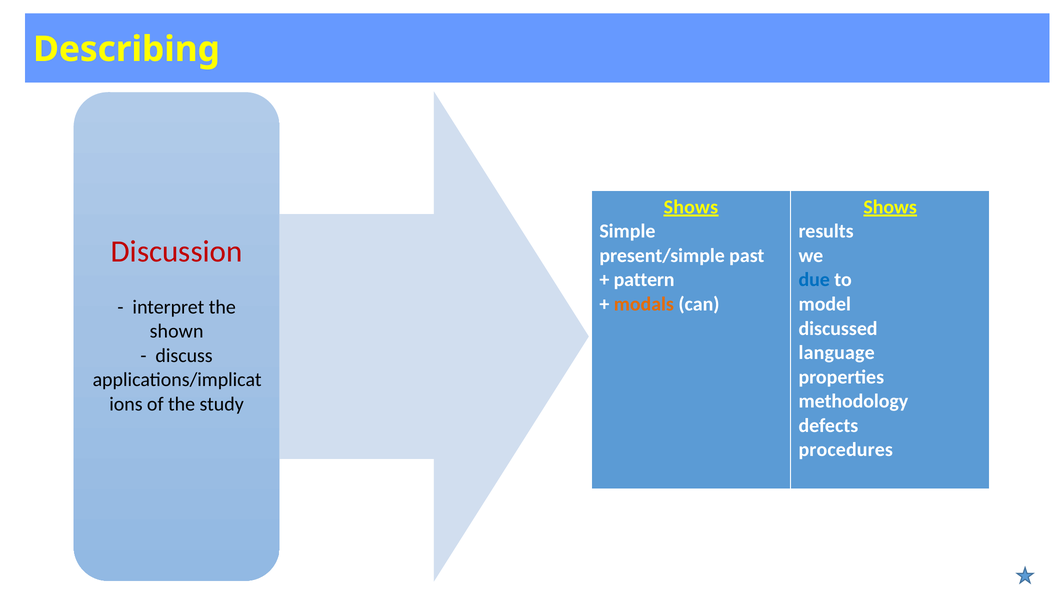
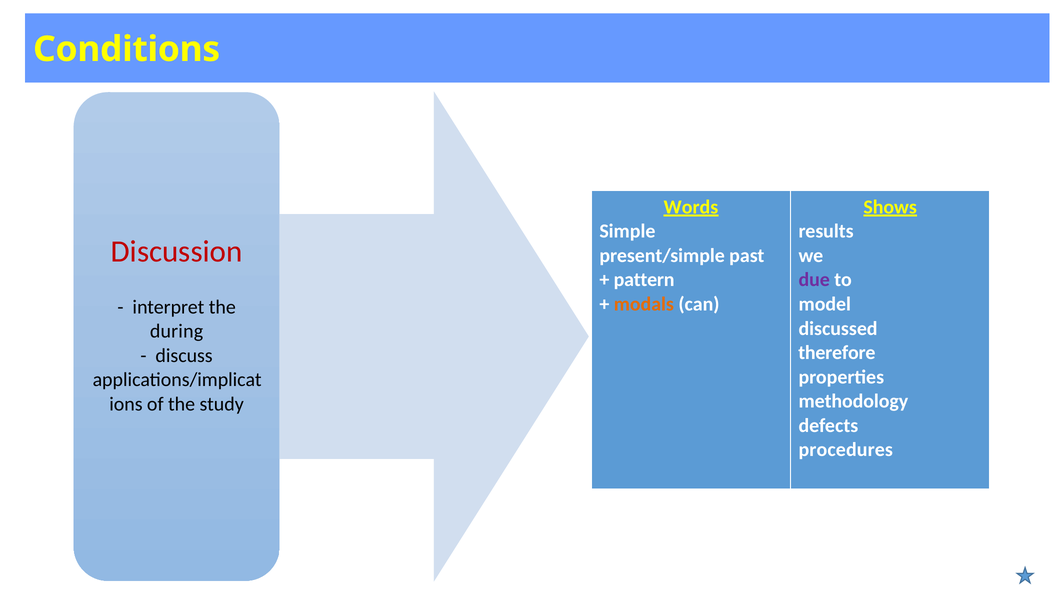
Describing: Describing -> Conditions (127, 49)
Shows: Shows -> Words (691, 207)
due colour: blue -> purple (814, 280)
shown: shown -> during (177, 332)
language: language -> therefore (837, 353)
